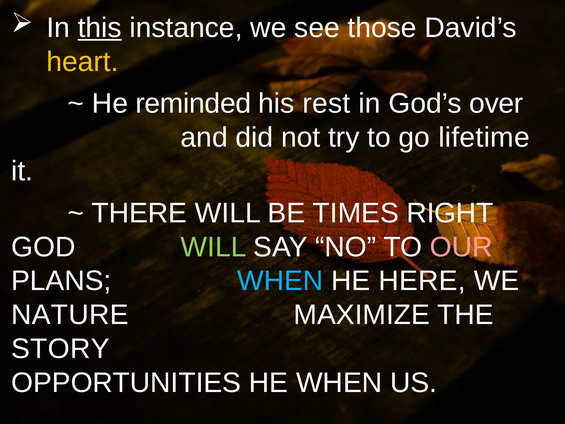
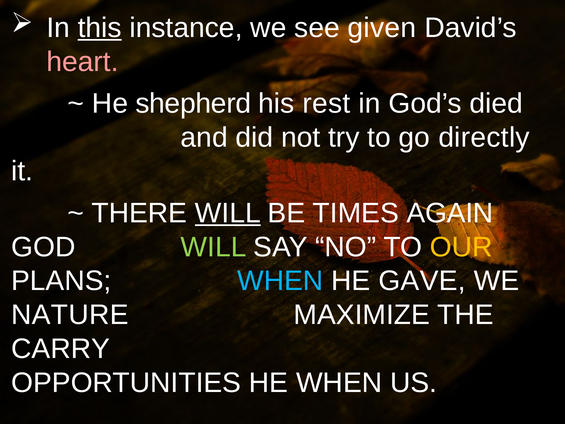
those: those -> given (382, 28)
heart colour: yellow -> pink (83, 62)
reminded: reminded -> shepherd (193, 103)
over: over -> died (496, 103)
lifetime: lifetime -> directly (484, 137)
WILL underline: none -> present (228, 213)
RIGHT: RIGHT -> AGAIN (450, 213)
OUR colour: pink -> yellow (461, 247)
HERE: HERE -> GAVE (422, 281)
STORY: STORY -> CARRY (61, 349)
